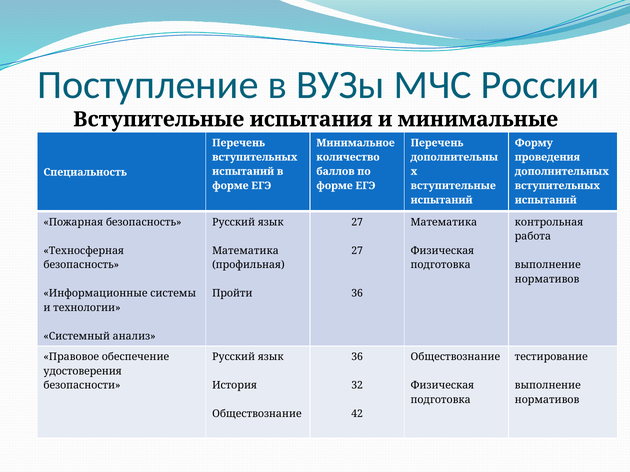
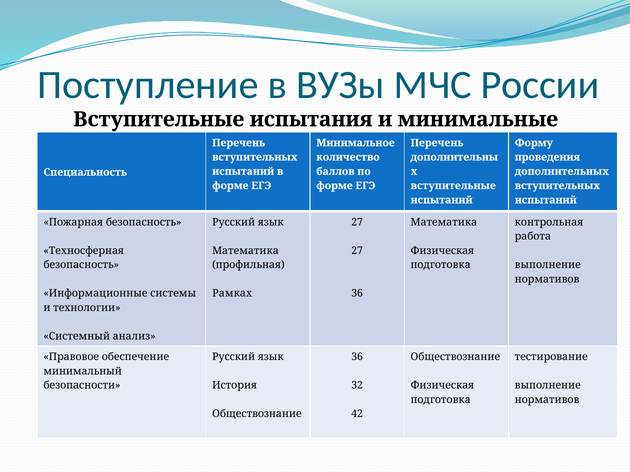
Пройти: Пройти -> Рамках (232, 294)
удостоверения: удостоверения -> минимальный (83, 372)
